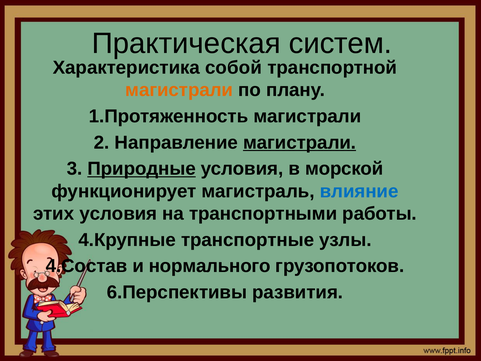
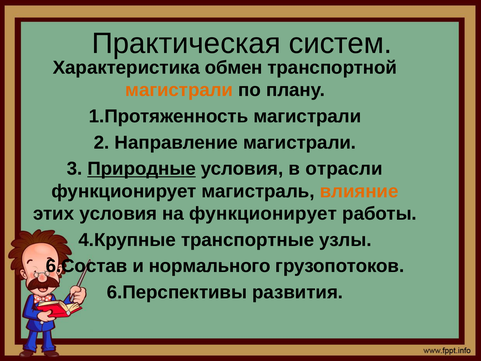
собой: собой -> обмен (234, 68)
магистрали underline: present -> none (300, 142)
морской: морской -> отрасли (344, 169)
влияние colour: blue -> orange (359, 191)
на транспортными: транспортными -> функционирует (263, 214)
4.Состав: 4.Состав -> 6.Состав (86, 266)
